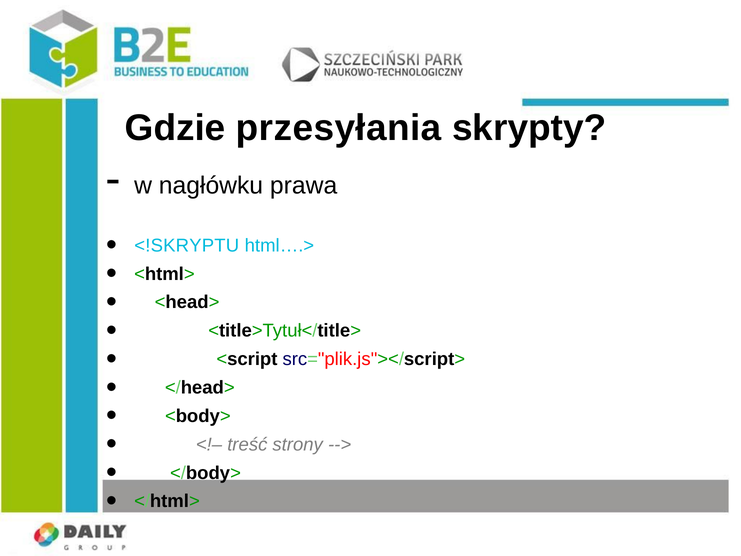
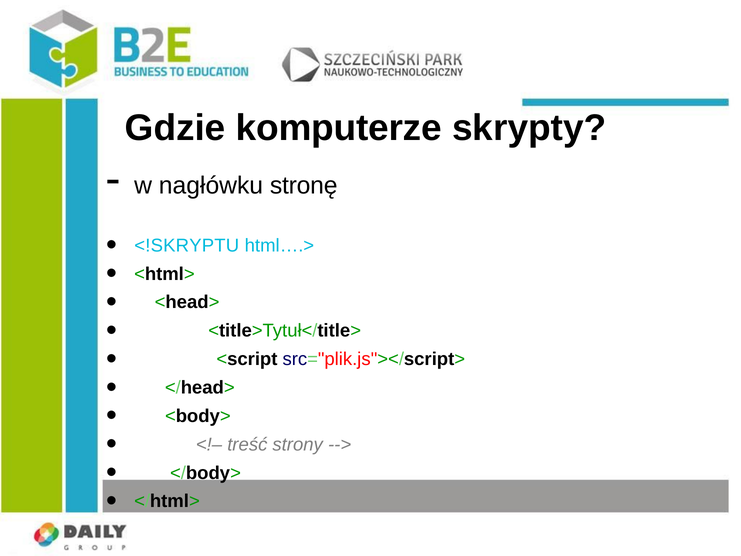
przesyłania: przesyłania -> komputerze (339, 128)
prawa: prawa -> stronę (304, 185)
